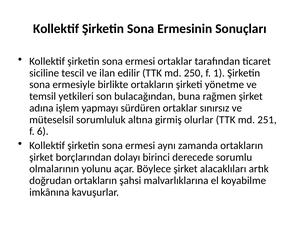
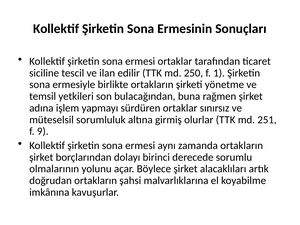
6: 6 -> 9 (43, 131)
